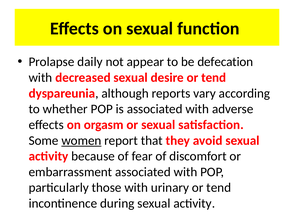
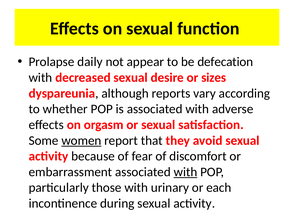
desire or tend: tend -> sizes (214, 77)
with underline: none -> present (185, 172)
urinary or tend: tend -> each (219, 187)
